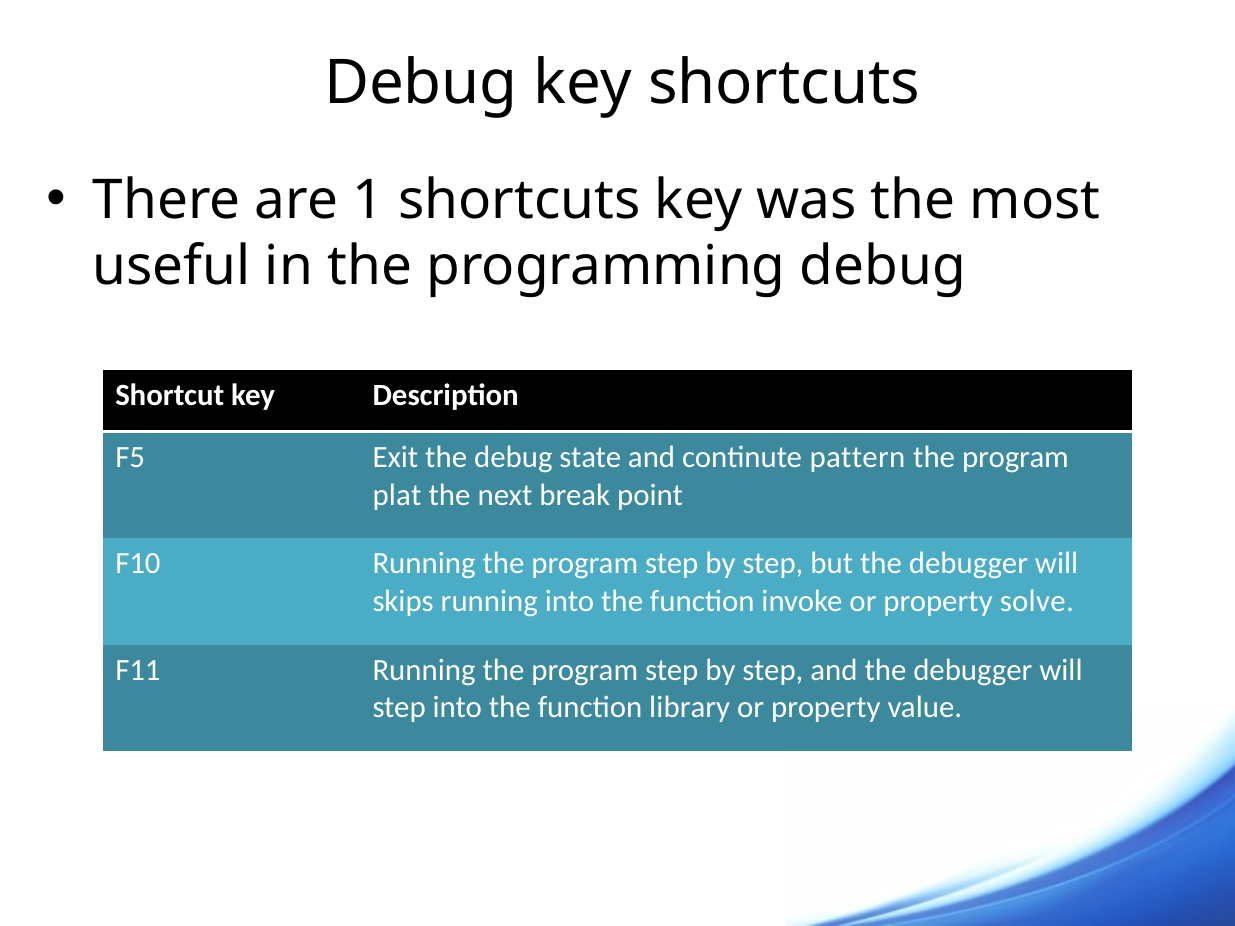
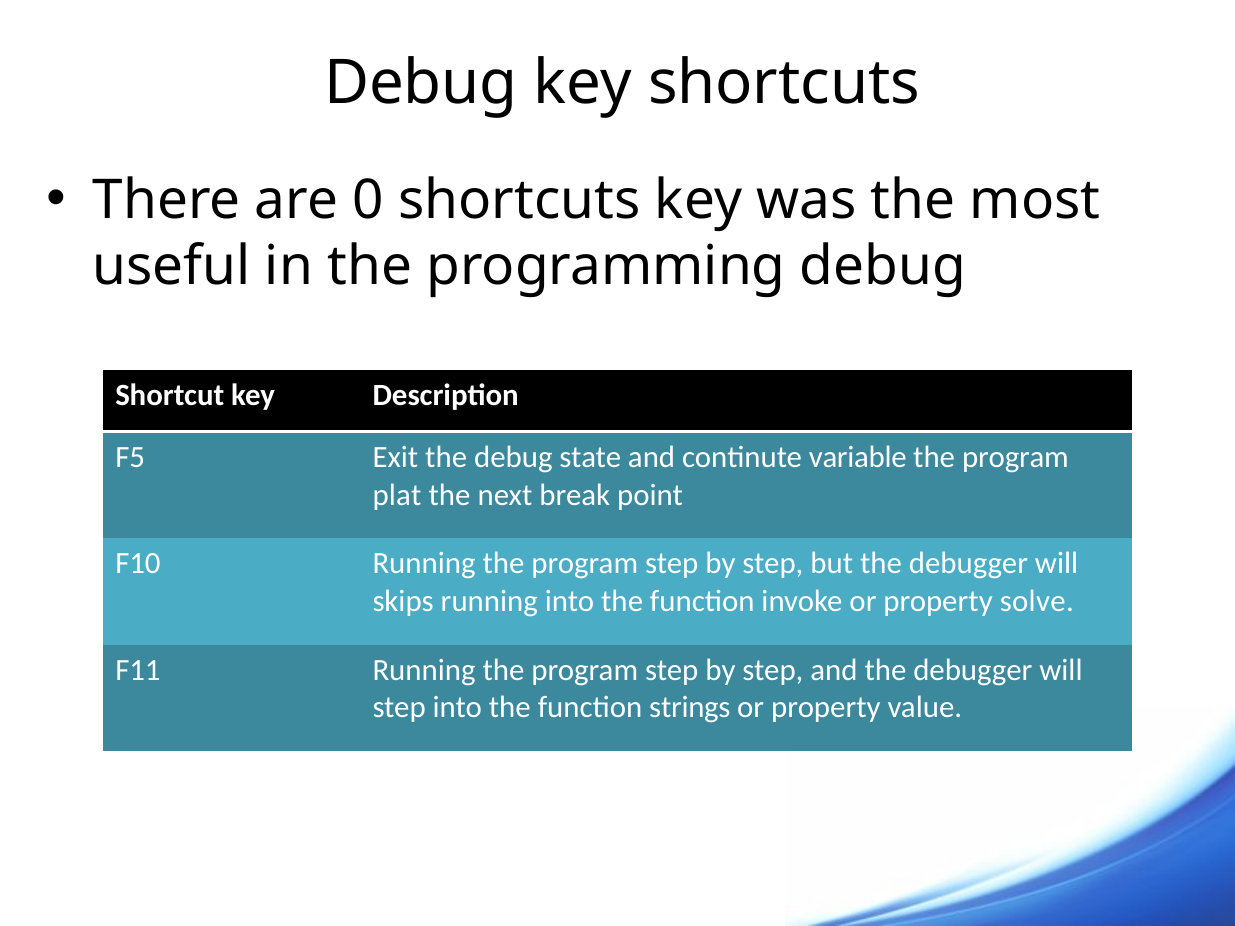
1: 1 -> 0 (368, 200)
pattern: pattern -> variable (858, 458)
library: library -> strings (690, 708)
